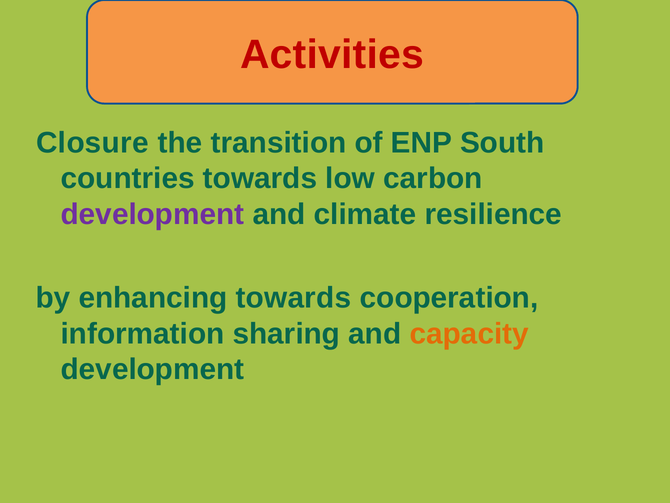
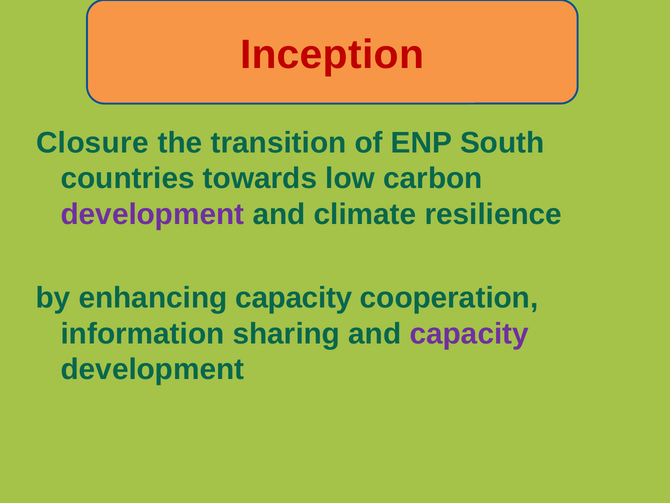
Activities: Activities -> Inception (332, 55)
enhancing towards: towards -> capacity (294, 298)
capacity colour: orange -> purple (469, 333)
